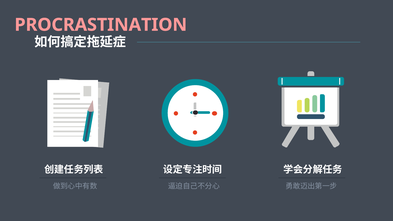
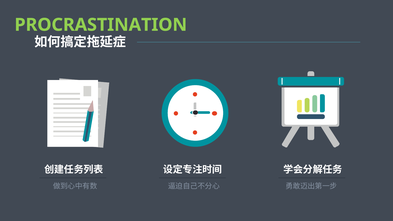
PROCRASTINATION colour: pink -> light green (101, 25)
